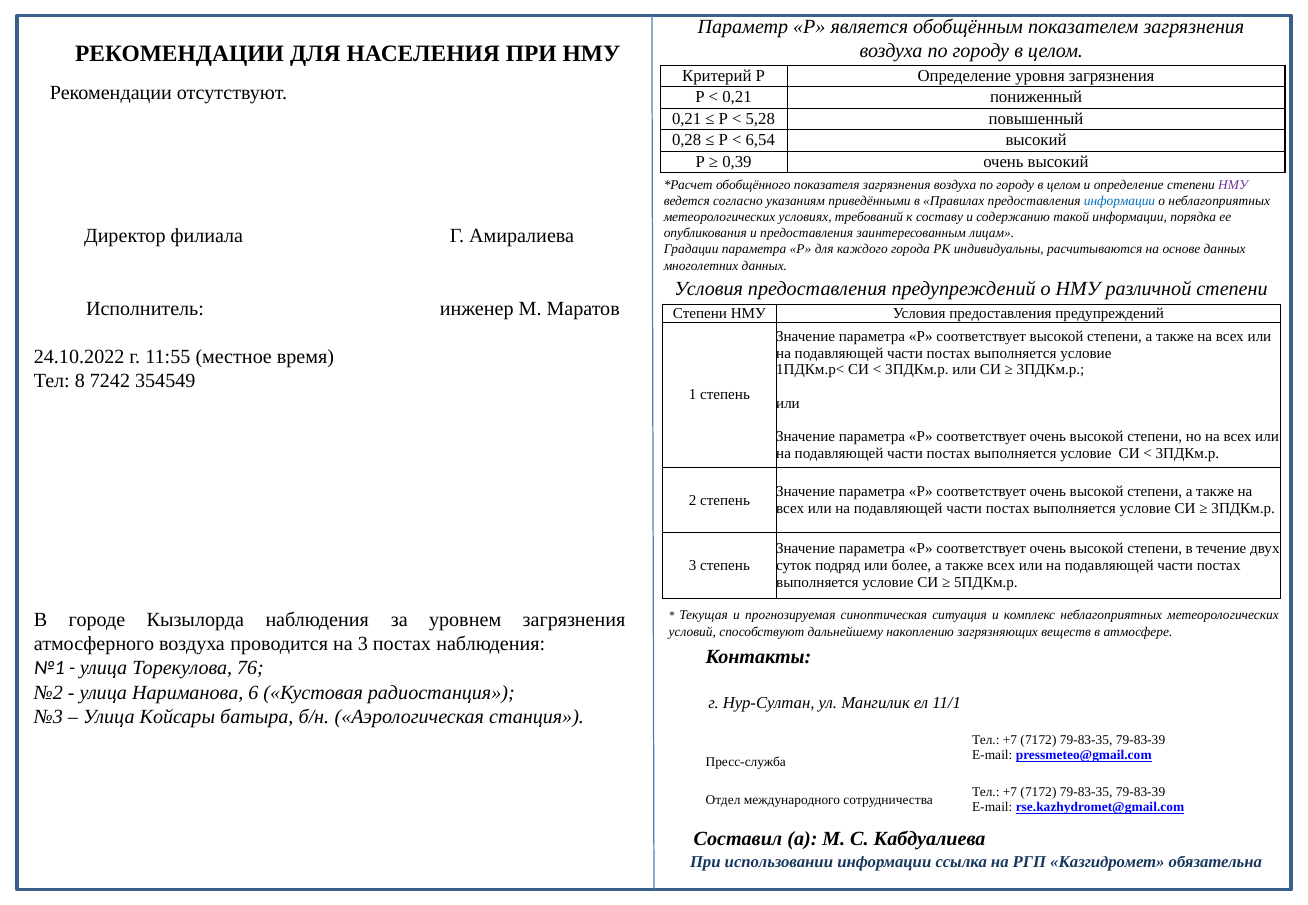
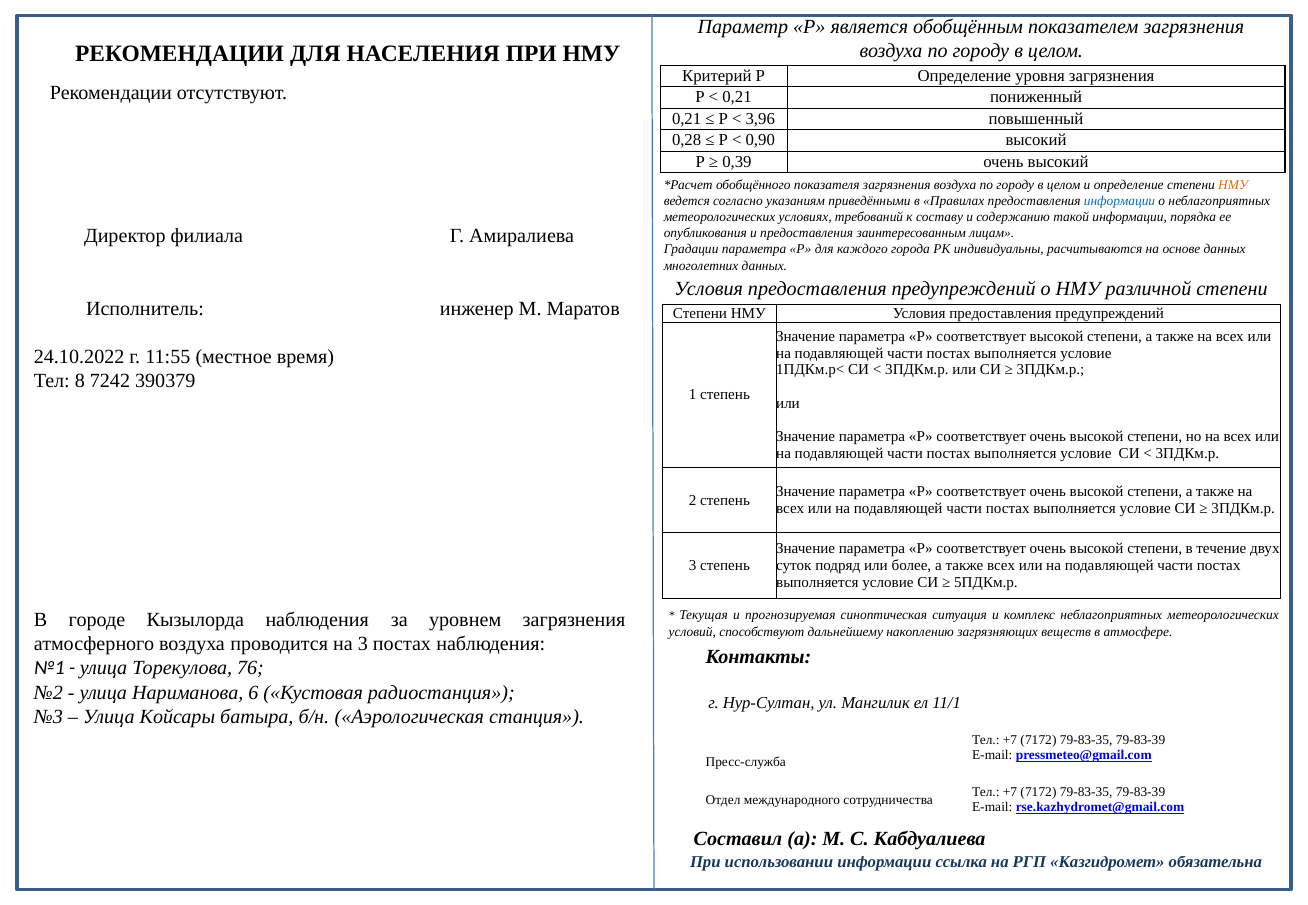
5,28: 5,28 -> 3,96 (760, 119)
6,54: 6,54 -> 0,90 (760, 140)
НМУ colour: purple -> orange (1233, 185)
354549: 354549 -> 390379 (165, 381)
